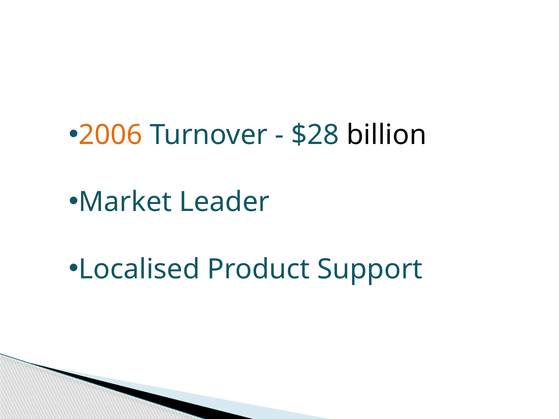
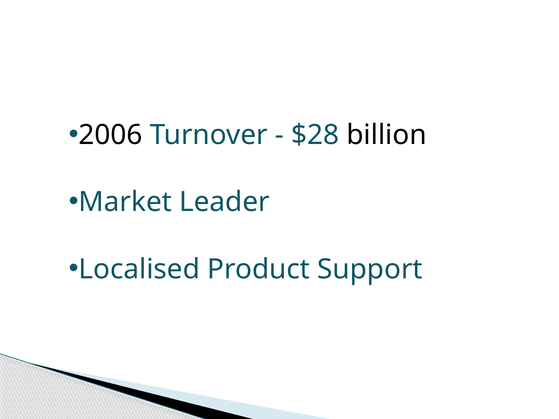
2006 colour: orange -> black (111, 135)
